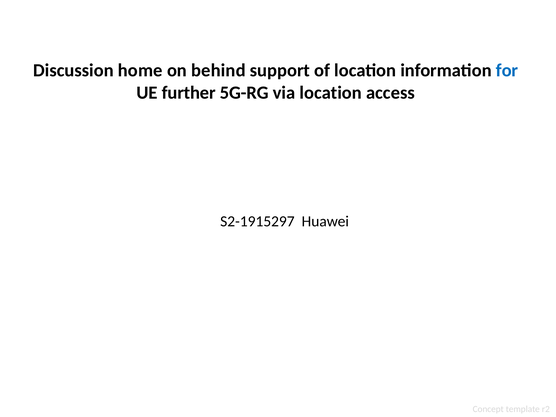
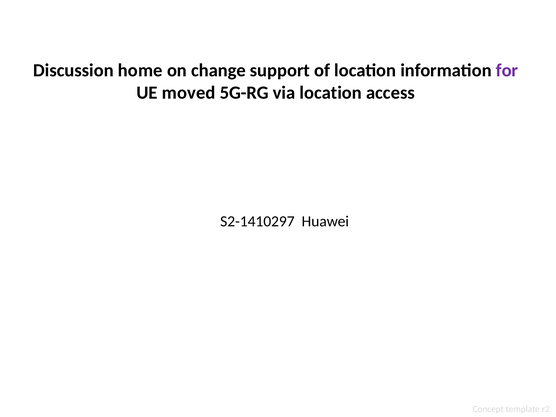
behind: behind -> change (218, 70)
for colour: blue -> purple (507, 70)
further: further -> moved (189, 93)
S2-1915297: S2-1915297 -> S2-1410297 (257, 221)
